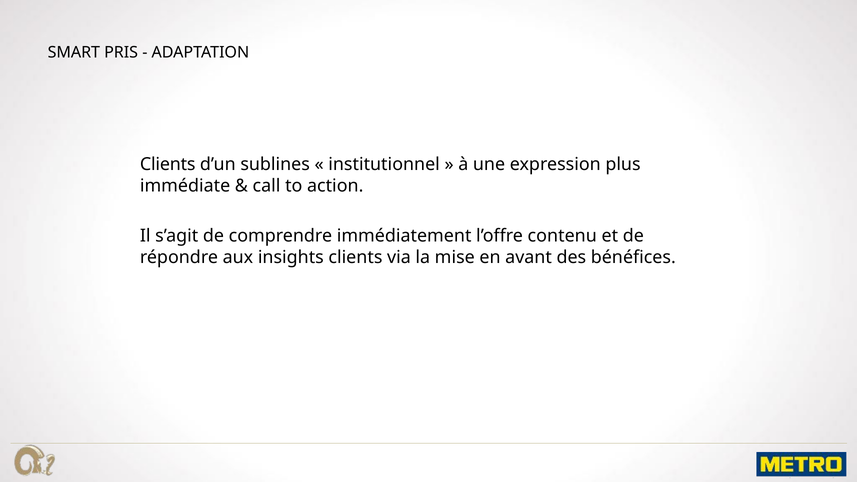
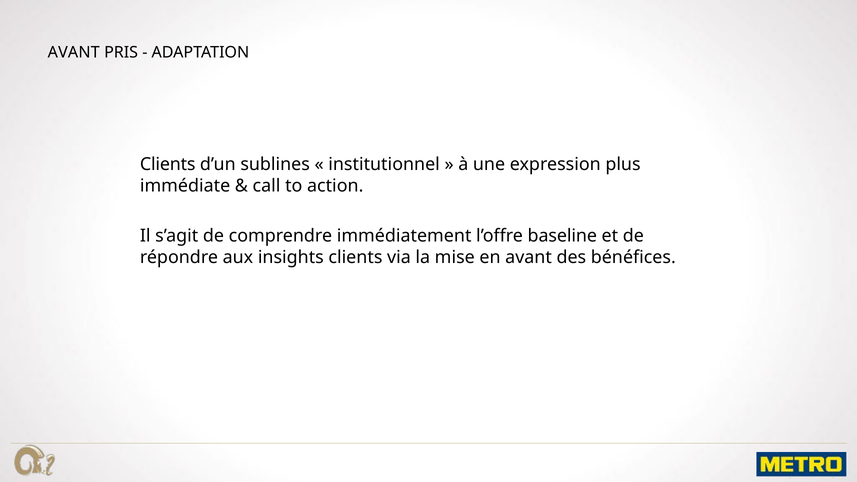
SMART: SMART -> AVANT (74, 53)
contenu: contenu -> baseline (562, 236)
